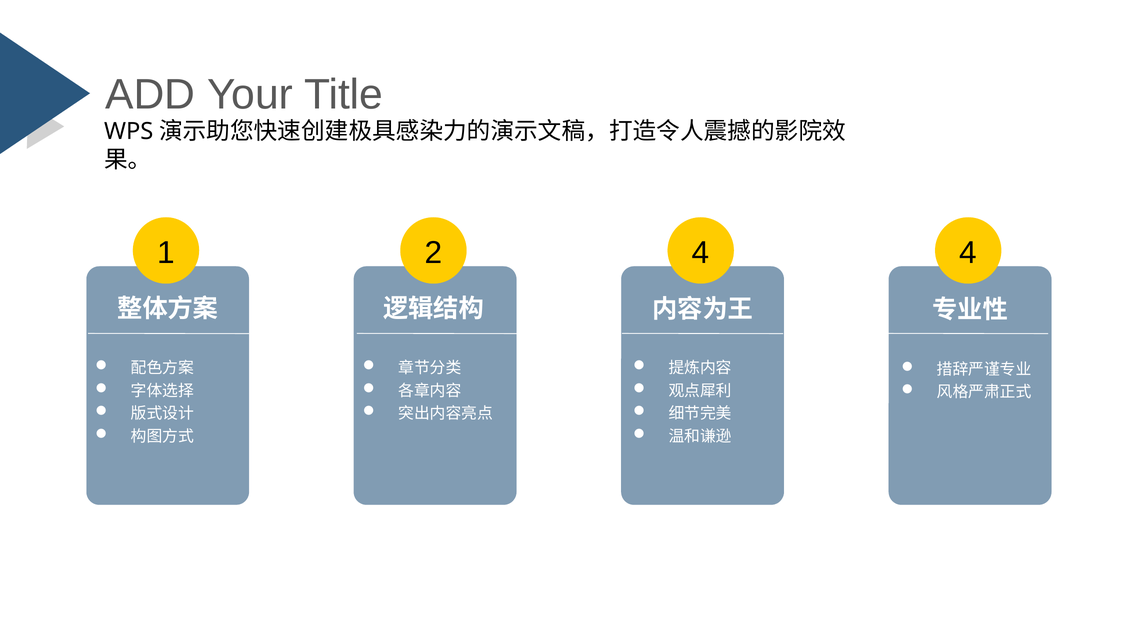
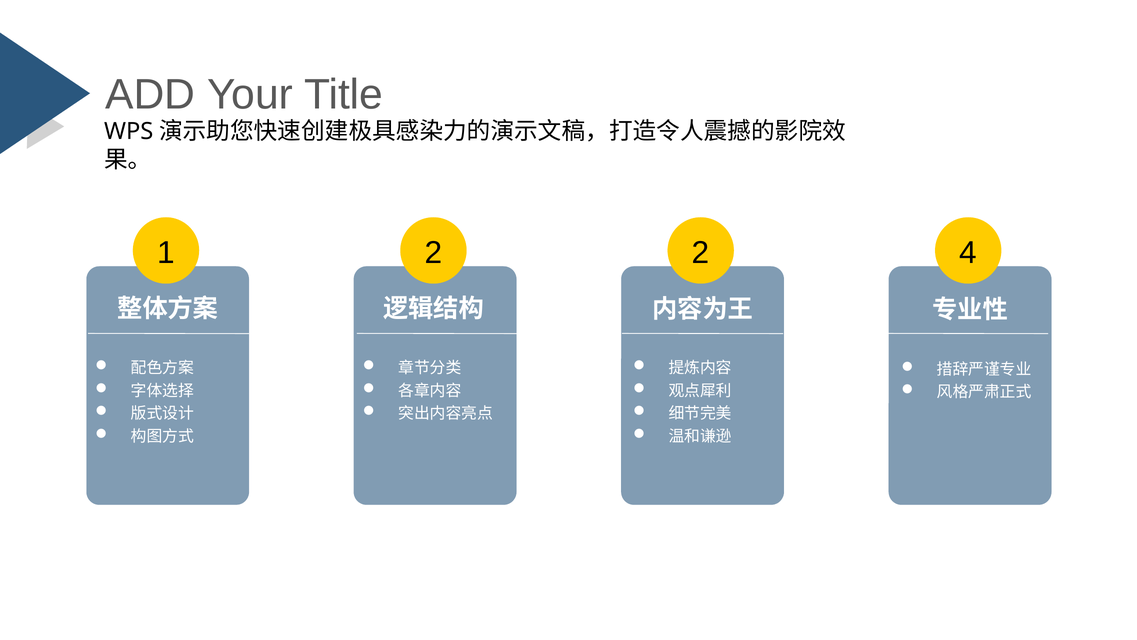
2 4: 4 -> 2 (701, 252)
